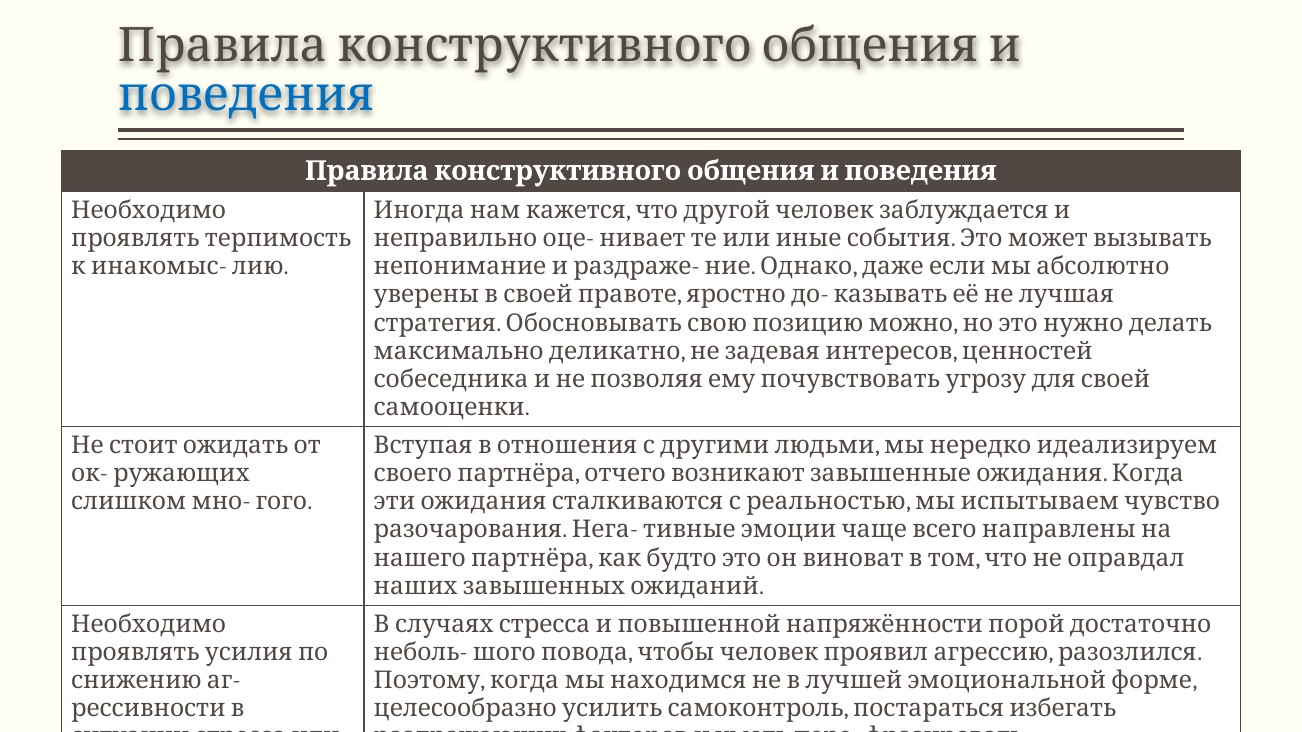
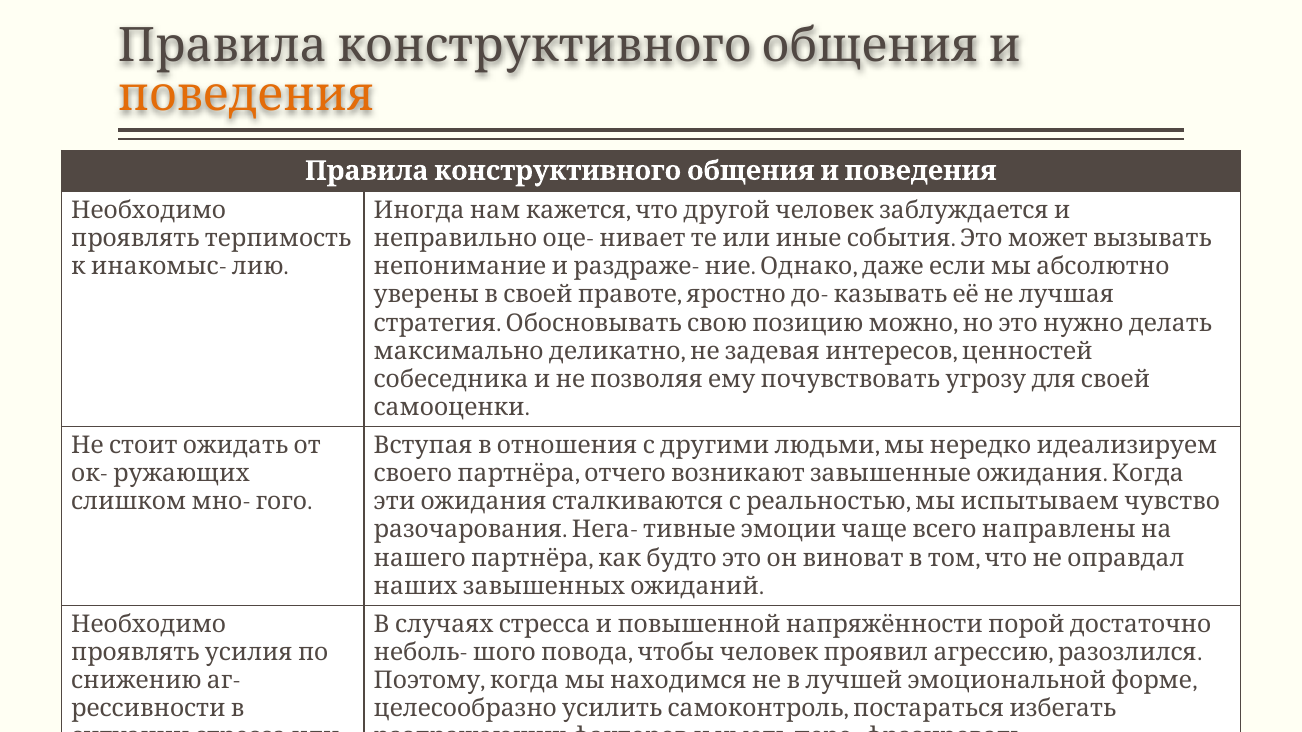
поведения colour: blue -> orange (246, 95)
